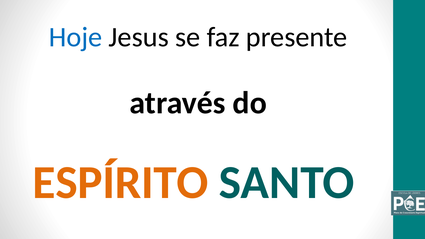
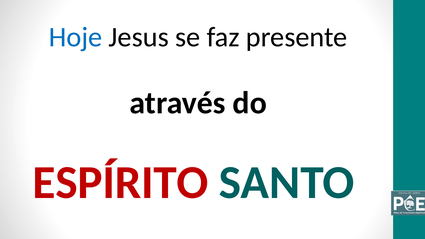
ESPÍRITO colour: orange -> red (121, 183)
